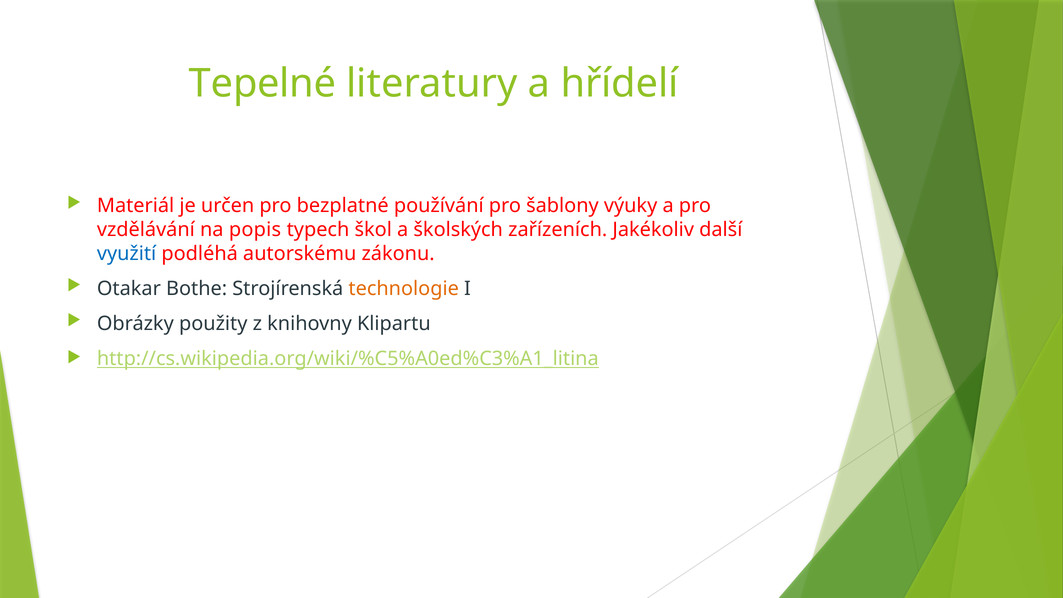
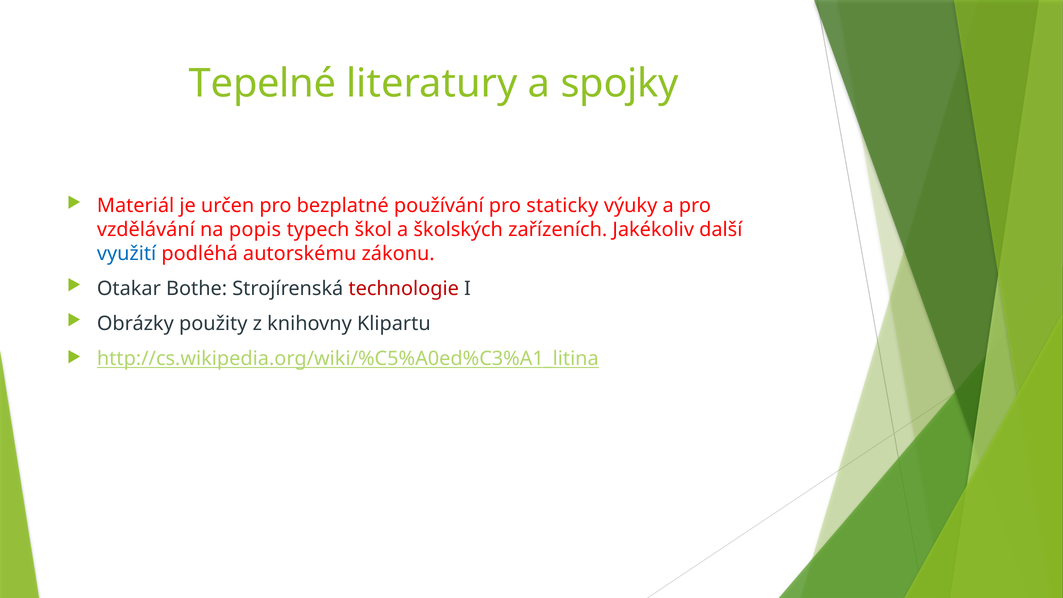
hřídelí: hřídelí -> spojky (620, 84)
šablony: šablony -> staticky (562, 206)
technologie colour: orange -> red (404, 289)
